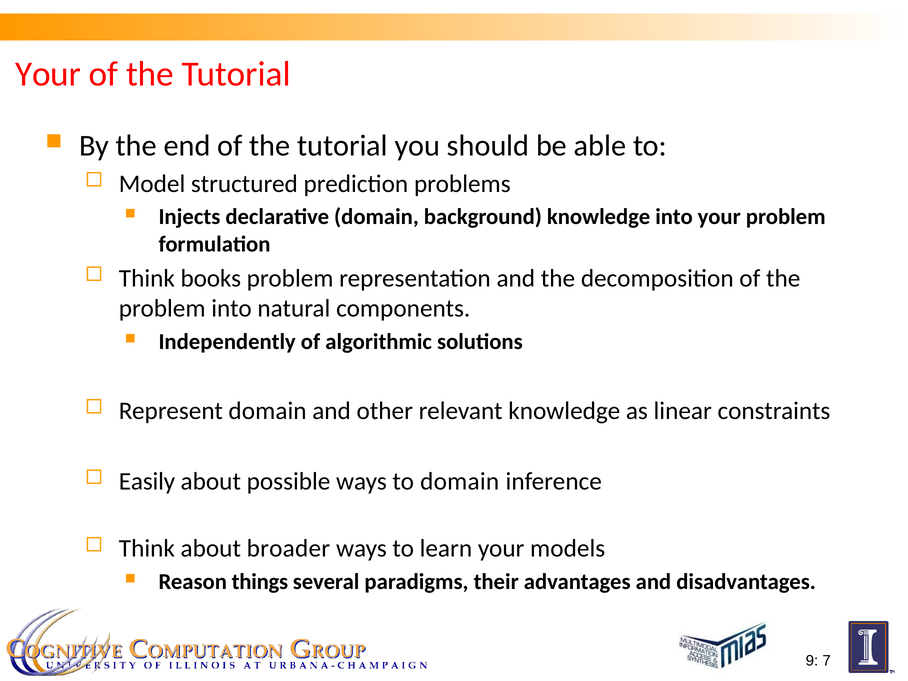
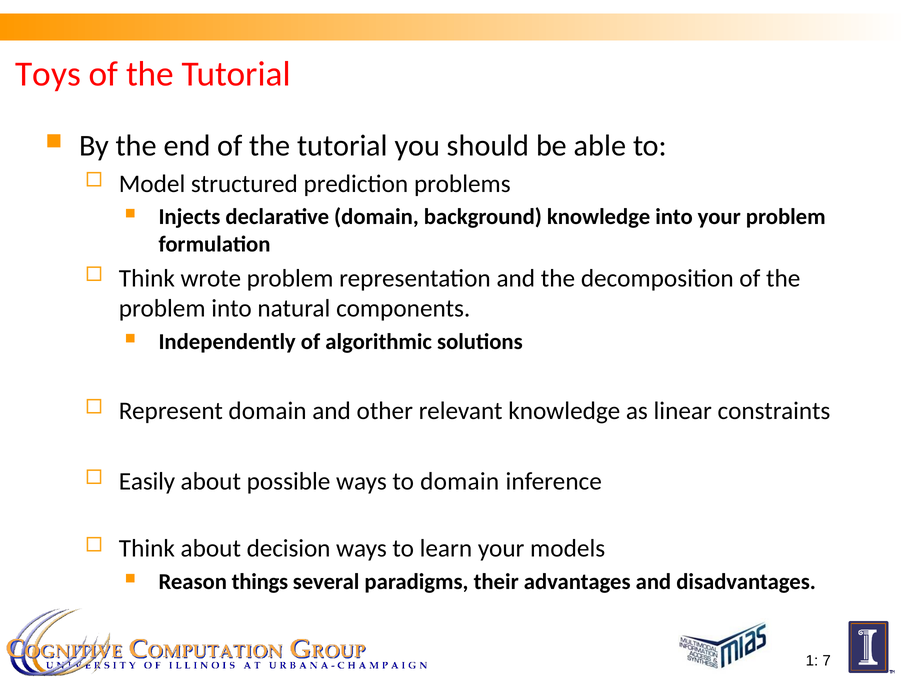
Your: Your -> Toys (48, 74)
books: books -> wrote (211, 278)
broader: broader -> decision (289, 549)
9: 9 -> 1 (812, 661)
